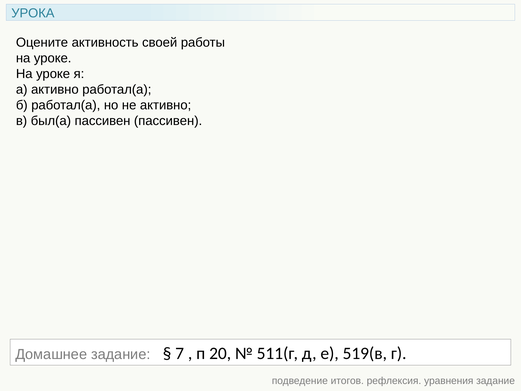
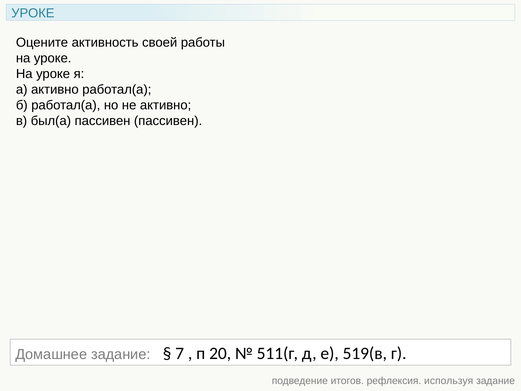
УРОКА: УРОКА -> УРОКЕ (33, 13)
уравнения: уравнения -> используя (449, 381)
